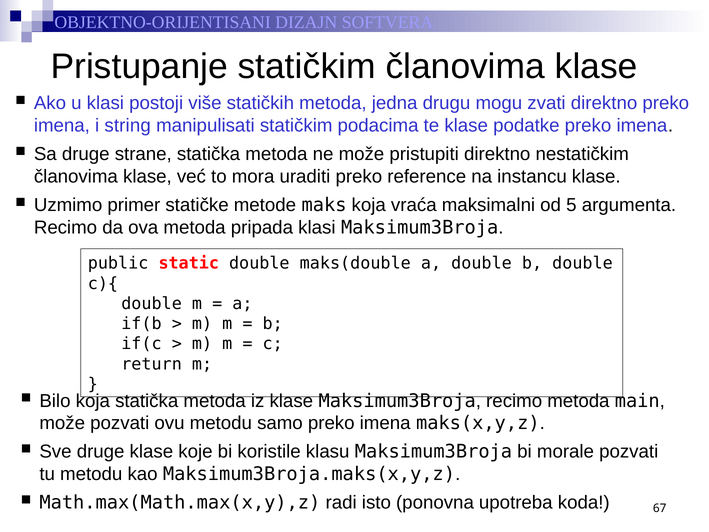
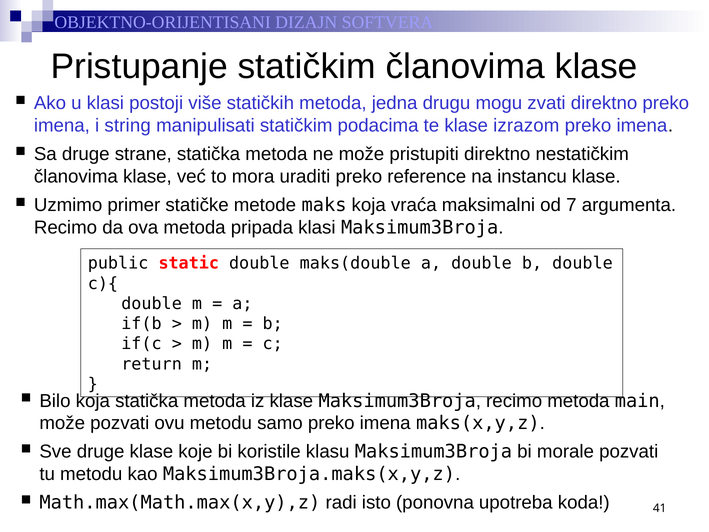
podatke: podatke -> izrazom (526, 126)
5: 5 -> 7 (571, 205)
67: 67 -> 41 (660, 508)
